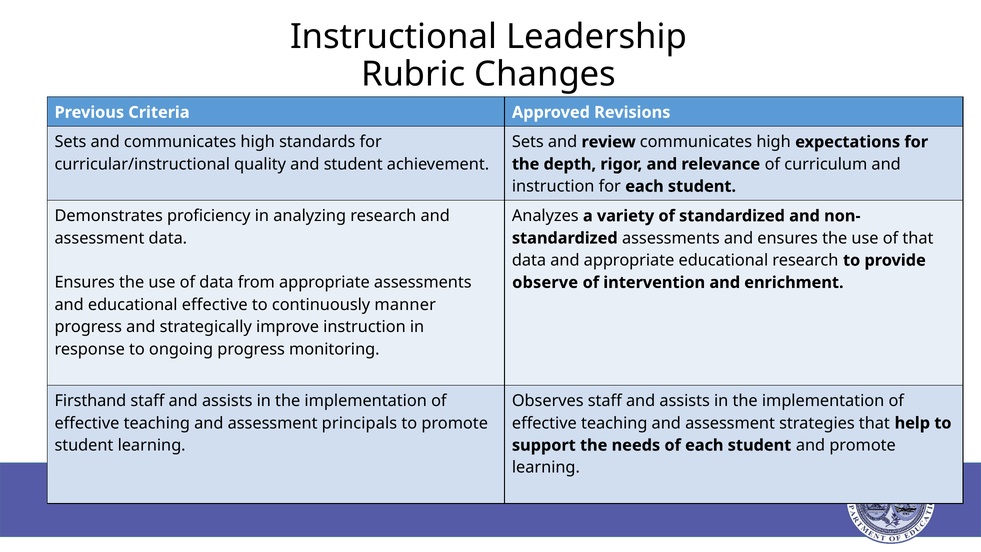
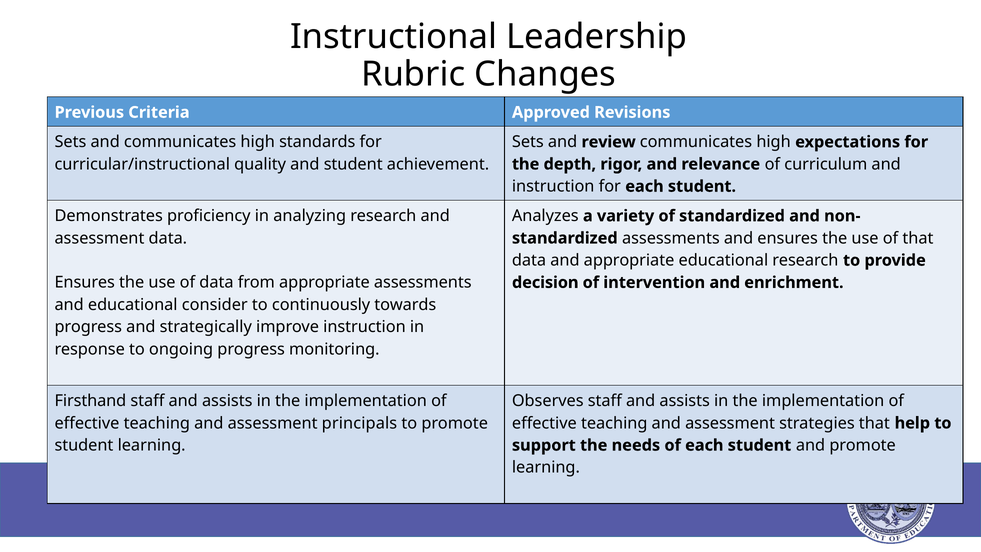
observe: observe -> decision (545, 282)
educational effective: effective -> consider (215, 305)
manner: manner -> towards (405, 305)
